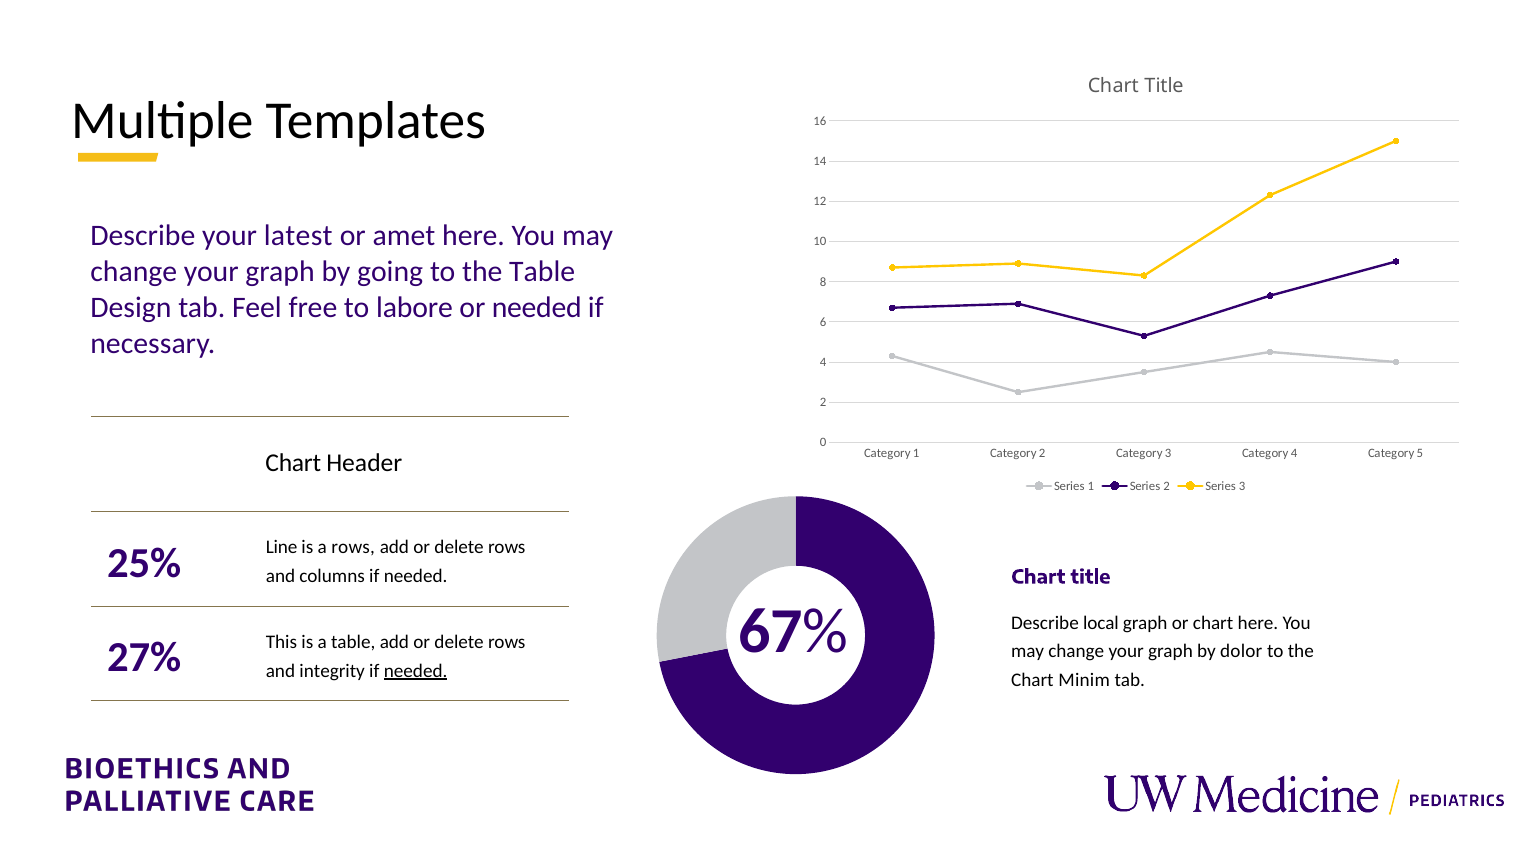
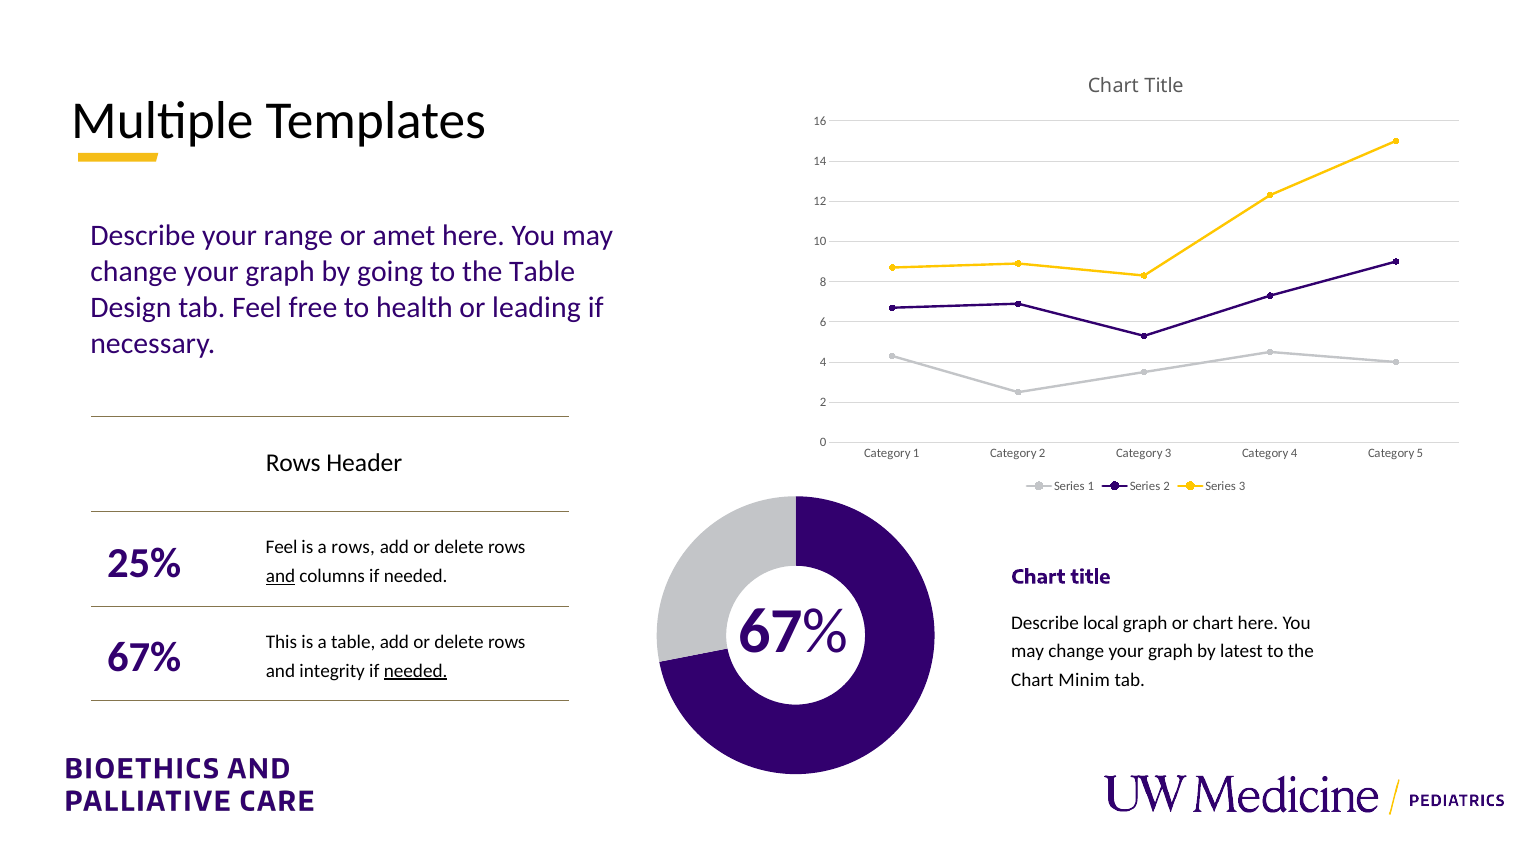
latest: latest -> range (298, 236)
labore: labore -> health (414, 308)
or needed: needed -> leading (537, 308)
Chart: Chart -> Rows (293, 463)
25% Line: Line -> Feel (282, 547)
and underline: none -> present (280, 576)
27%: 27% -> 67% (144, 658)
dolor: dolor -> latest (1241, 652)
